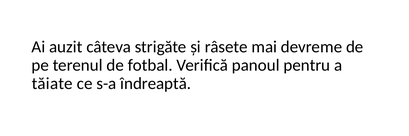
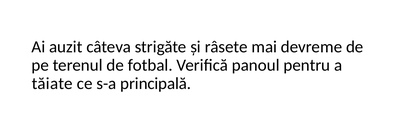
îndreaptă: îndreaptă -> principală (156, 84)
